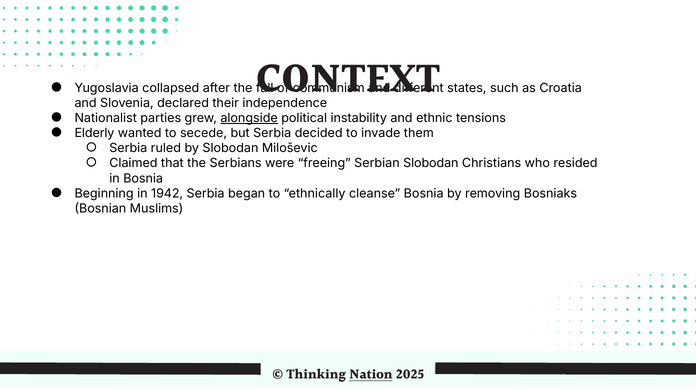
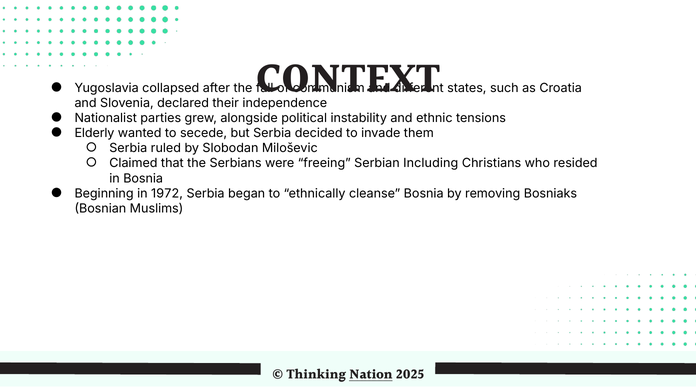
alongside underline: present -> none (249, 118)
Serbian Slobodan: Slobodan -> Including (431, 163)
1942: 1942 -> 1972 (167, 194)
